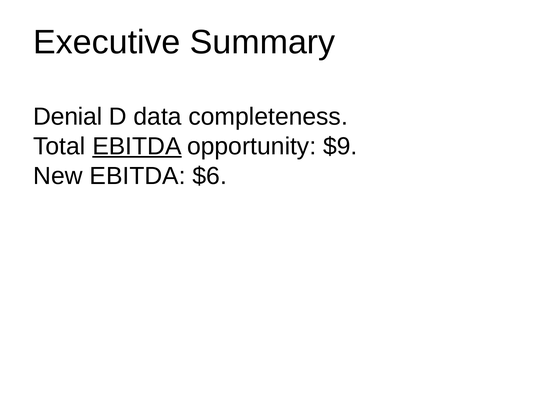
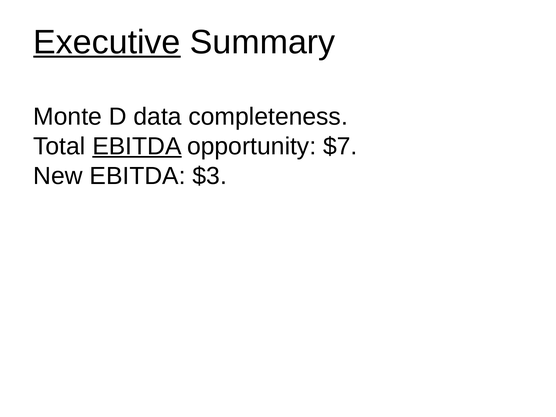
Executive underline: none -> present (107, 42)
Denial: Denial -> Monte (68, 117)
$9: $9 -> $7 (340, 146)
$6: $6 -> $3 (210, 176)
